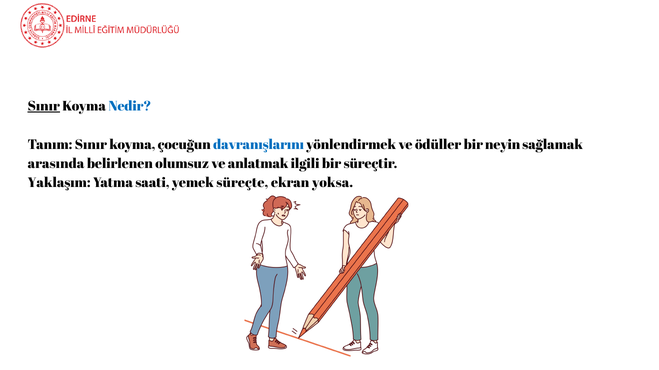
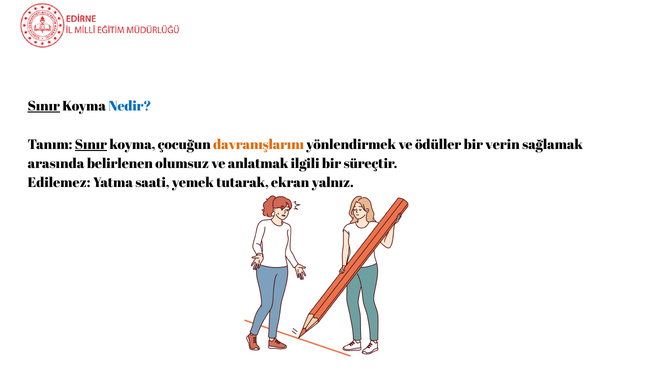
Sınır underline: none -> present (91, 145)
davranışlarını colour: blue -> orange (259, 145)
neyin: neyin -> verin (503, 145)
Yaklaşım: Yaklaşım -> Edilemez (59, 183)
süreçte: süreçte -> tutarak (243, 183)
yoksa: yoksa -> yalnız (333, 183)
